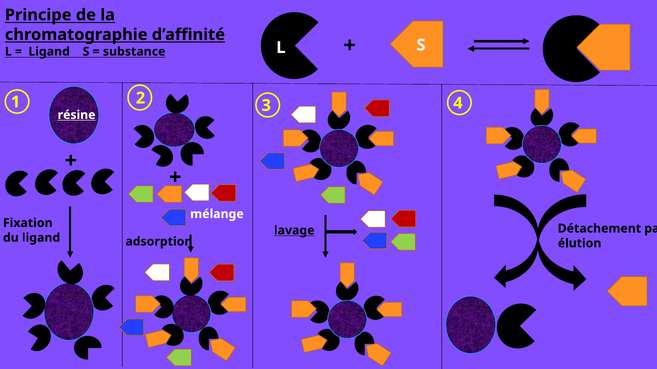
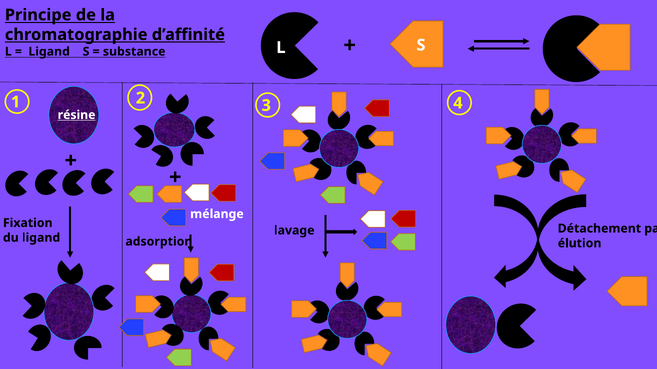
lavage underline: present -> none (294, 231)
